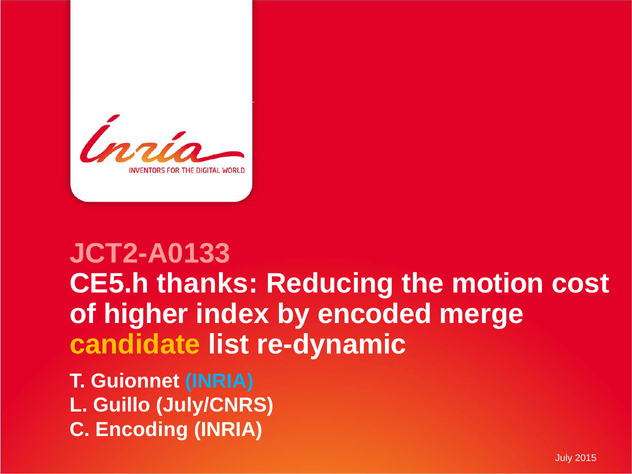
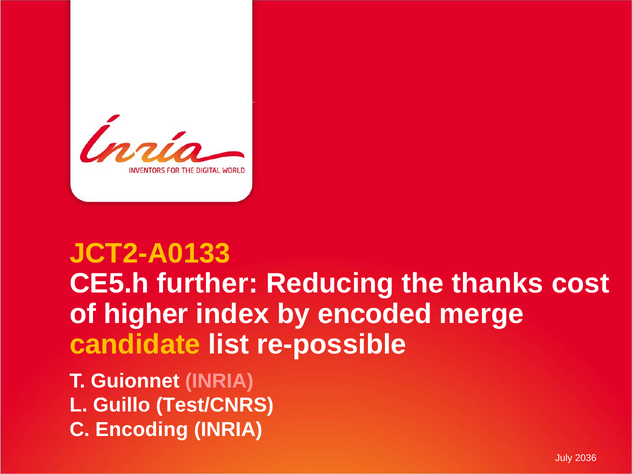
JCT2-A0133 colour: pink -> yellow (150, 253)
thanks: thanks -> further (208, 284)
motion: motion -> thanks (498, 284)
re-dynamic: re-dynamic -> re-possible (332, 344)
INRIA colour: light blue -> pink (219, 381)
July/CNRS: July/CNRS -> Test/CNRS (215, 405)
2015: 2015 -> 2036 (586, 458)
